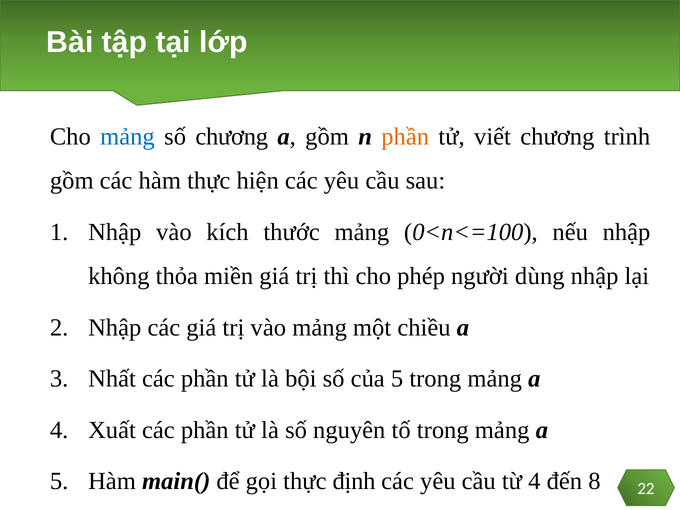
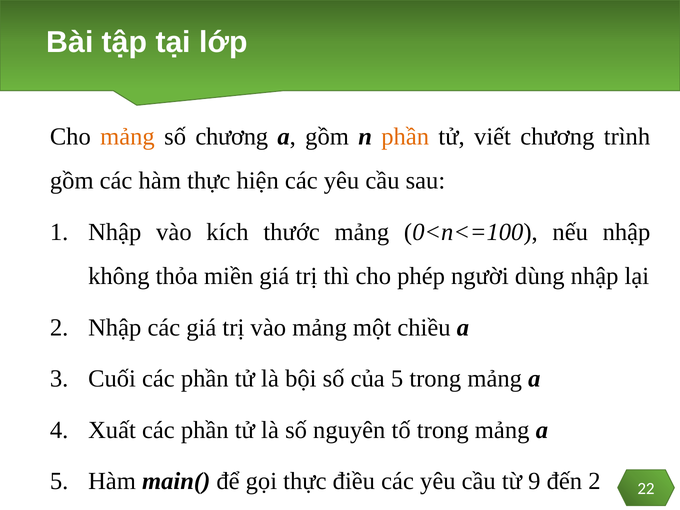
mảng colour: blue -> orange (127, 137)
Nhất: Nhất -> Cuối (112, 379)
định: định -> điều (354, 481)
từ 4: 4 -> 9 (534, 481)
đến 8: 8 -> 2 (594, 481)
